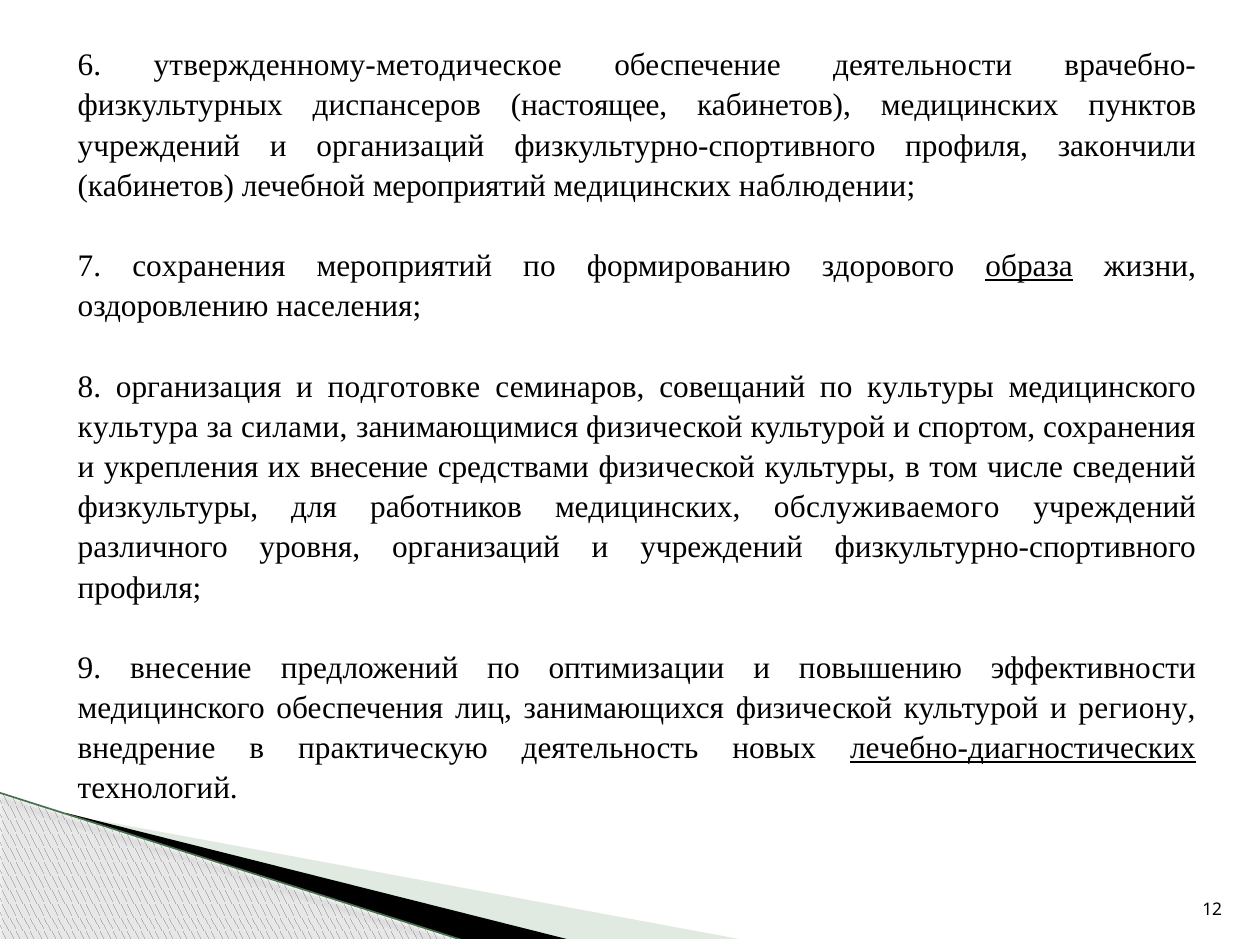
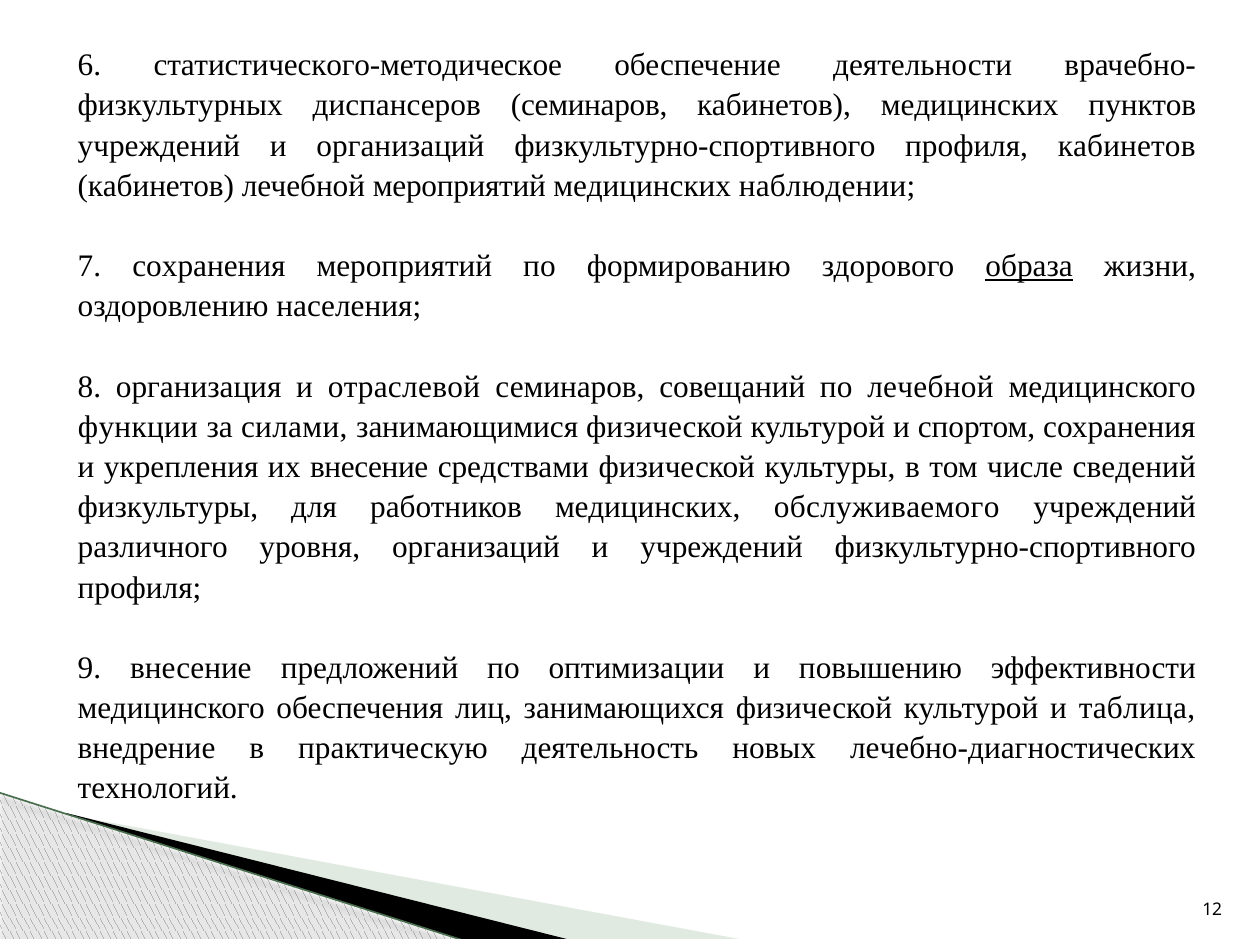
утвержденному-методическое: утвержденному-методическое -> статистического-методическое (358, 65)
диспансеров настоящее: настоящее -> семинаров (589, 106)
профиля закончили: закончили -> кабинетов (1127, 146)
подготовке: подготовке -> отраслевой (404, 387)
по культуры: культуры -> лечебной (930, 387)
культура: культура -> функции (138, 427)
региону: региону -> таблица (1137, 708)
лечебно-диагностических underline: present -> none (1023, 748)
